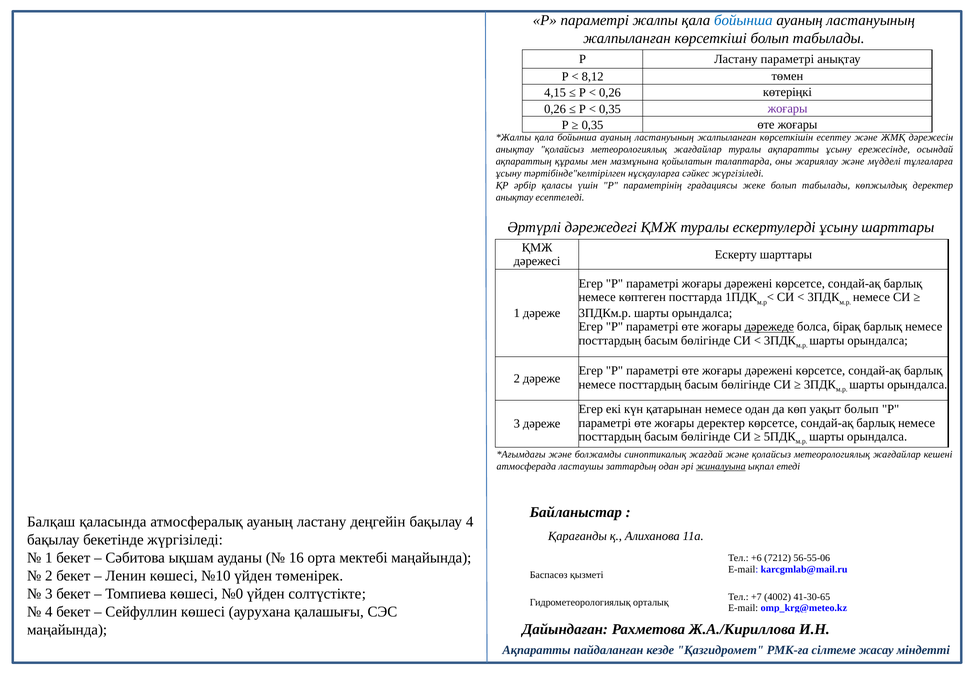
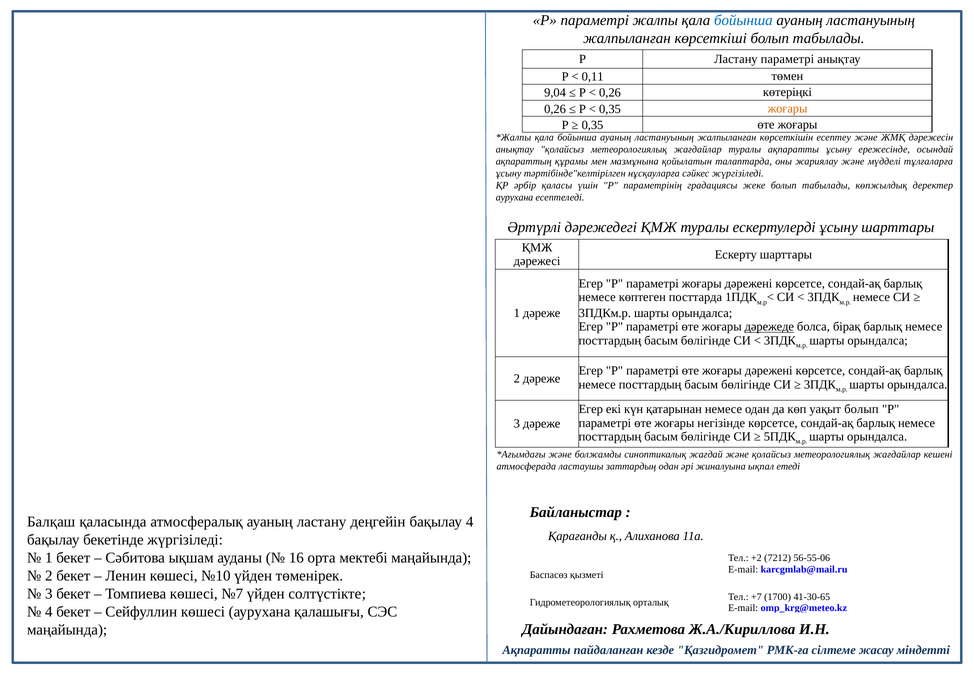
8,12: 8,12 -> 0,11 (593, 77)
4,15: 4,15 -> 9,04 (555, 93)
жоғары colour: purple -> orange (788, 108)
анықтау: анықтау -> аурухана (514, 198)
жоғары деректер: деректер -> негізінде (721, 423)
жиналуына underline: present -> none (721, 467)
+6: +6 -> +2 (756, 558)
№0: №0 -> №7 (232, 594)
4002: 4002 -> 1700 (778, 597)
